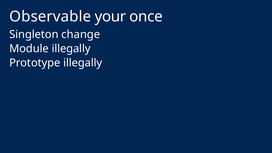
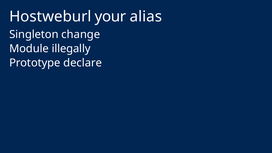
Observable: Observable -> Hostweburl (50, 16)
once: once -> alias (146, 16)
Prototype illegally: illegally -> declare (83, 63)
